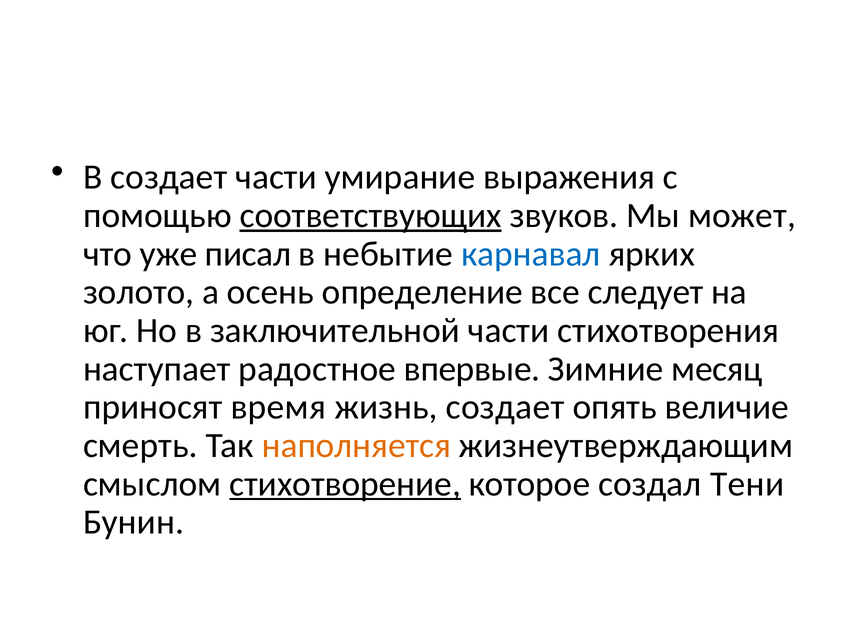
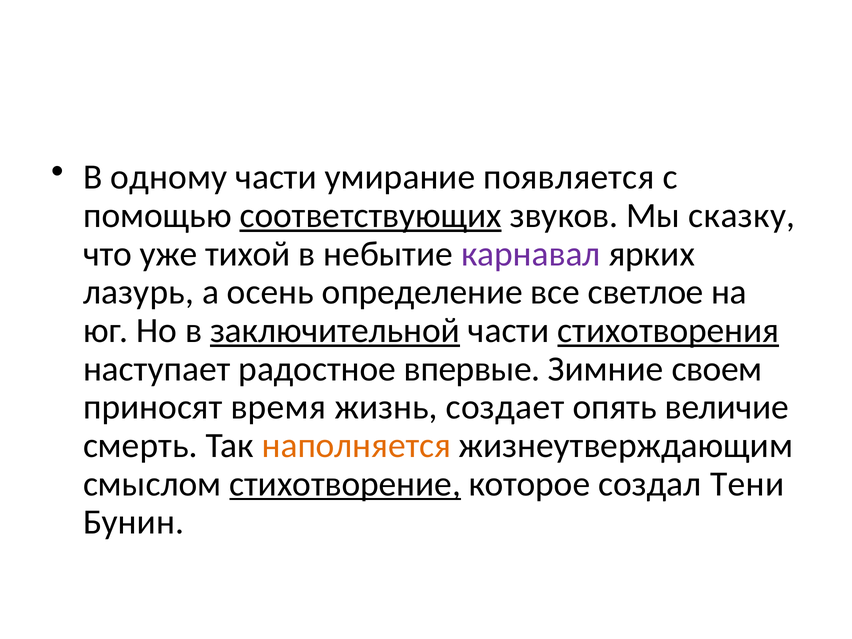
В создает: создает -> одному (169, 177)
выражения: выражения -> появляется (569, 177)
может: может -> сказку (742, 215)
писал: писал -> тихой (248, 254)
карнавал colour: blue -> purple (531, 254)
золото: золото -> лазурь (138, 292)
следует: следует -> светлое (646, 292)
заключительной underline: none -> present (335, 330)
стихотворения underline: none -> present (668, 330)
месяц: месяц -> своем (717, 369)
